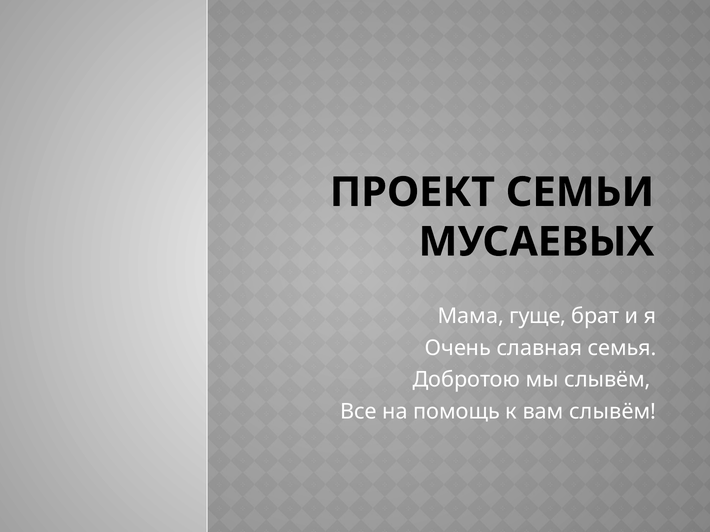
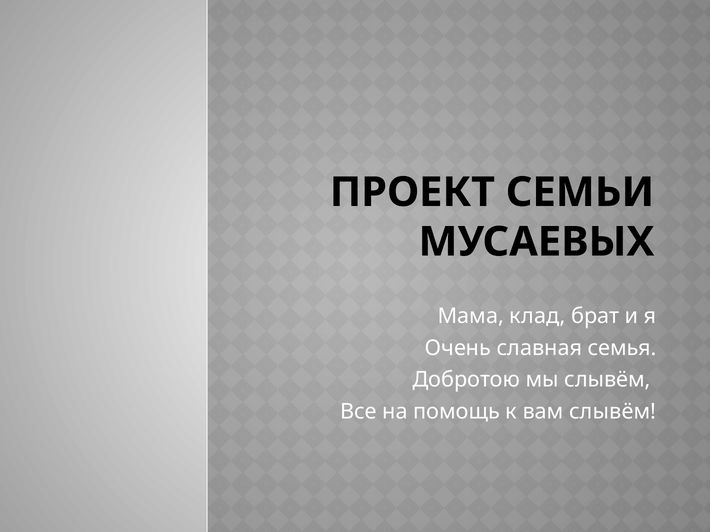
гуще: гуще -> клад (537, 316)
